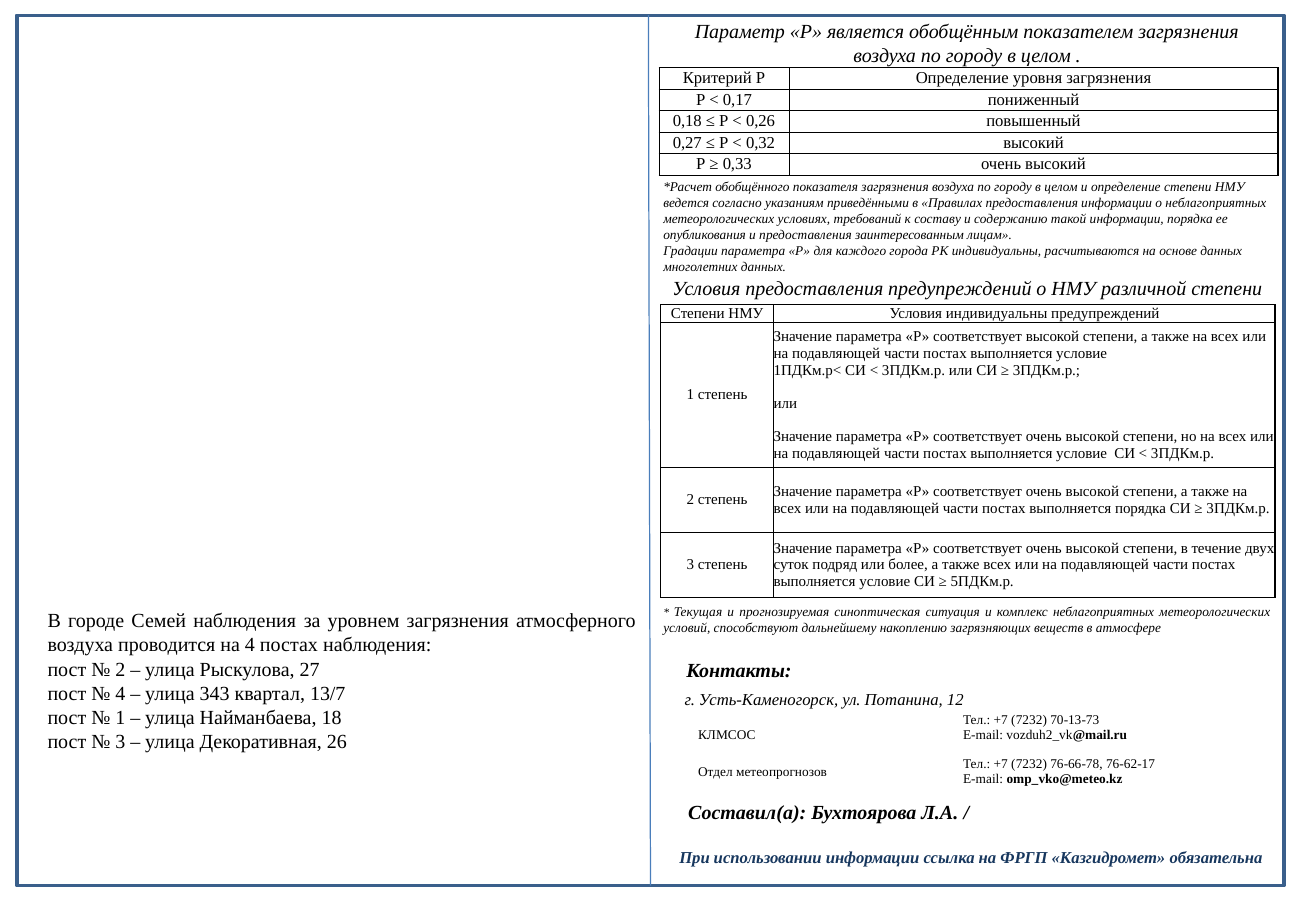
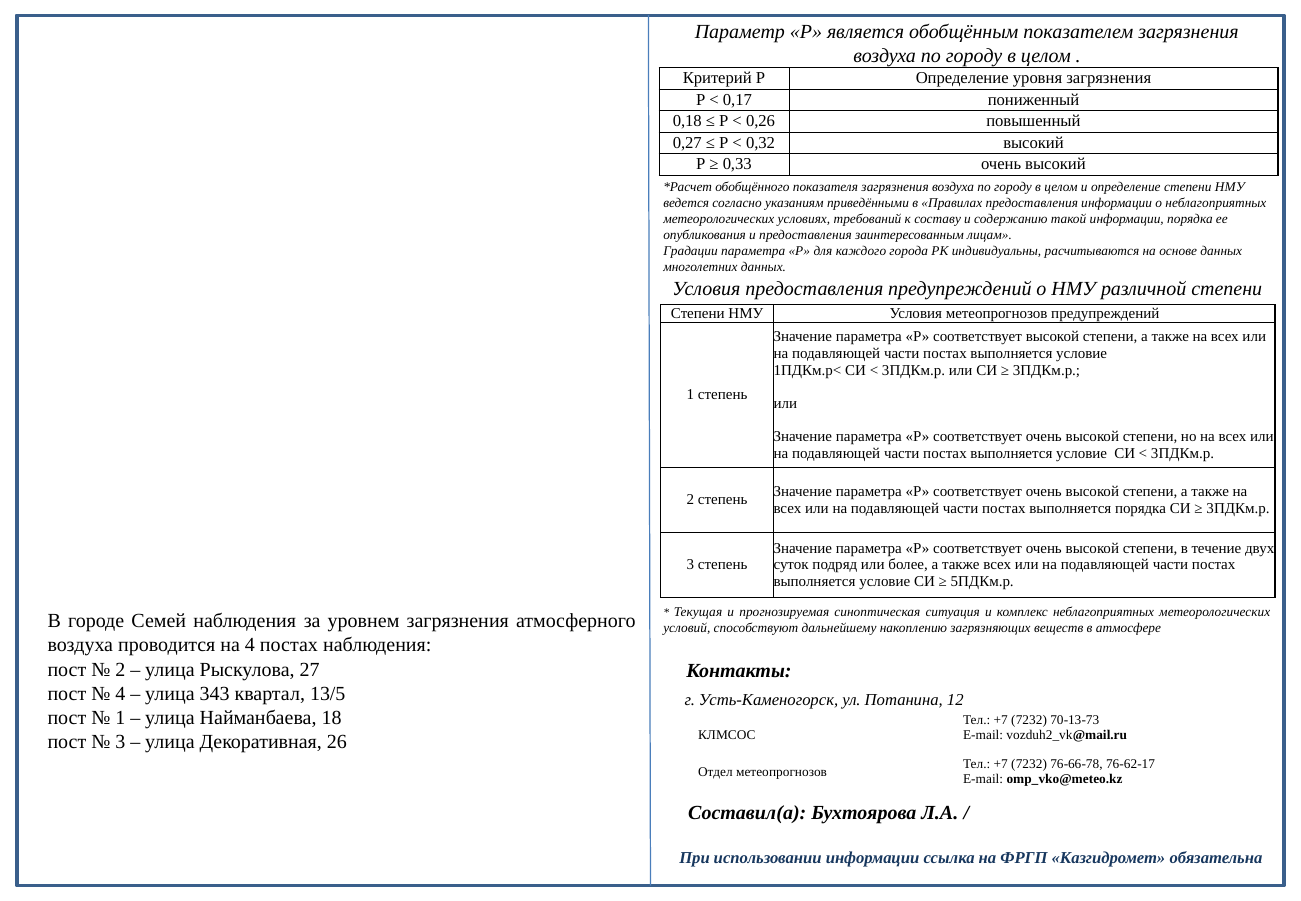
Условия индивидуальны: индивидуальны -> метеопрогнозов (997, 314)
13/7: 13/7 -> 13/5 (328, 693)
